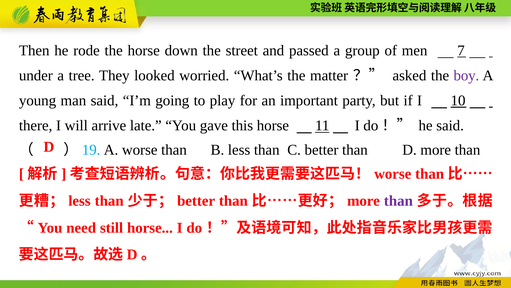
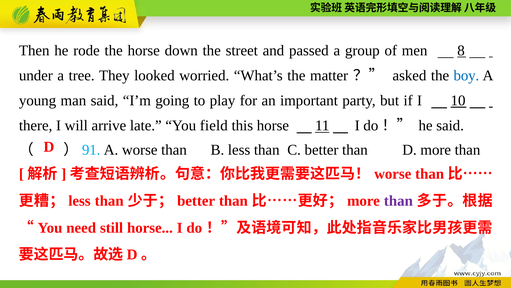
7: 7 -> 8 (461, 50)
boy colour: purple -> blue (466, 75)
gave: gave -> field (214, 125)
19: 19 -> 91 (91, 150)
